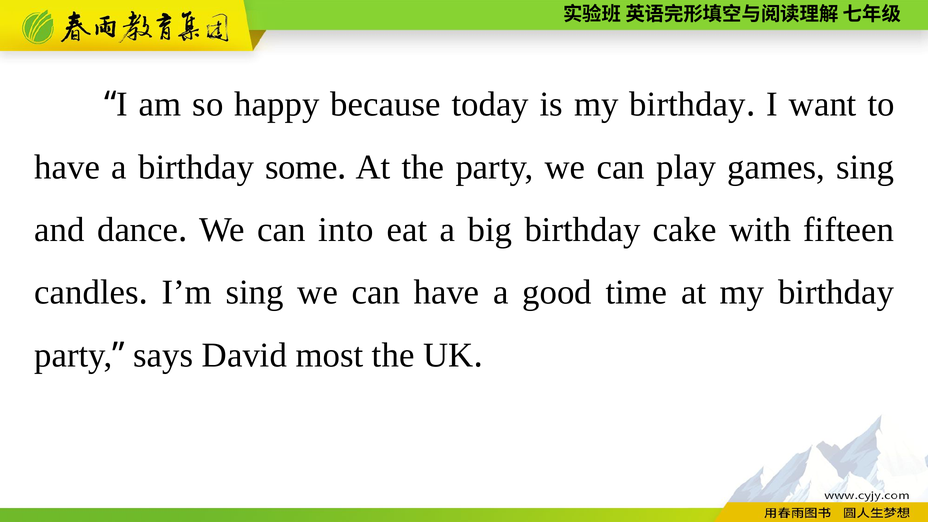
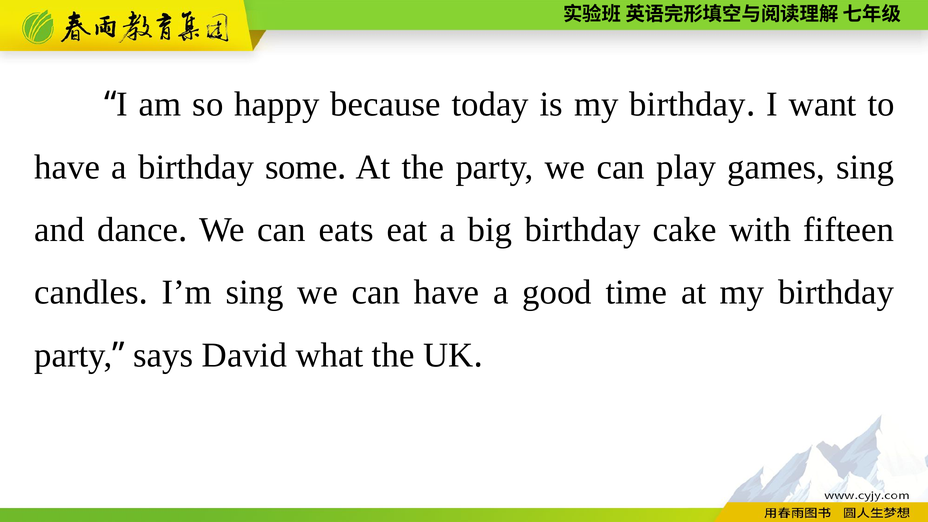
into: into -> eats (346, 230)
most: most -> what (329, 355)
